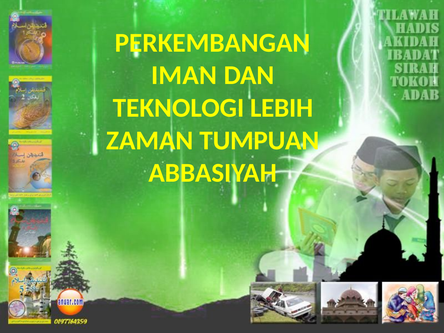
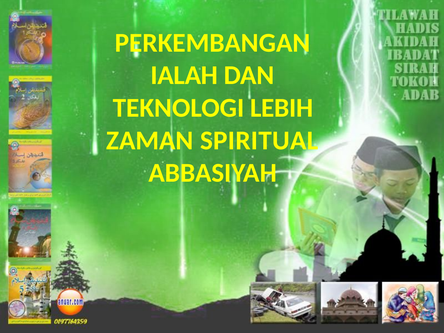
IMAN: IMAN -> IALAH (184, 75)
TUMPUAN: TUMPUAN -> SPIRITUAL (259, 140)
